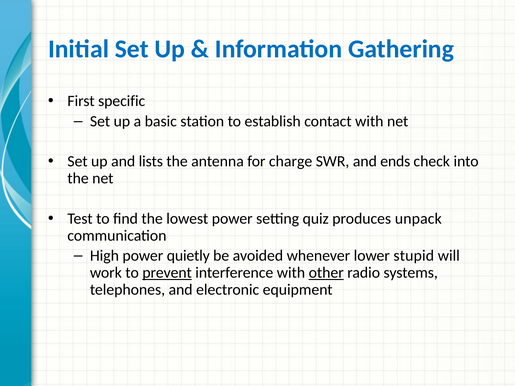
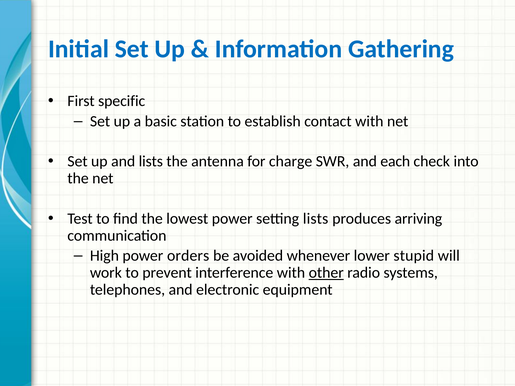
ends: ends -> each (395, 161)
setting quiz: quiz -> lists (316, 219)
unpack: unpack -> arriving (418, 219)
quietly: quietly -> orders (188, 256)
prevent underline: present -> none (167, 273)
